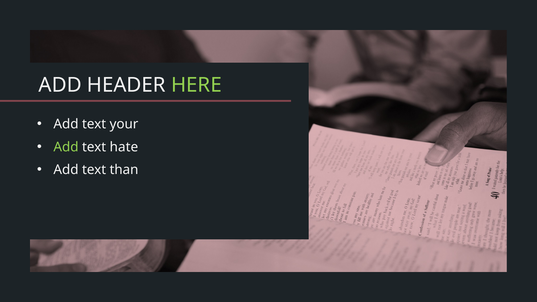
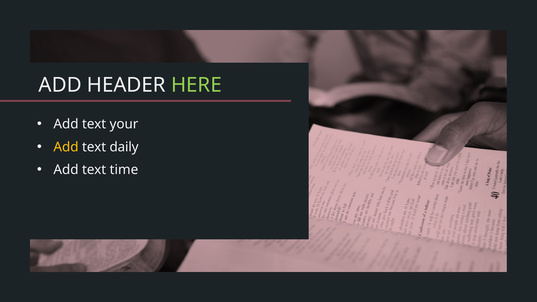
Add colour: light green -> yellow (66, 147)
hate: hate -> daily (124, 147)
than: than -> time (124, 170)
